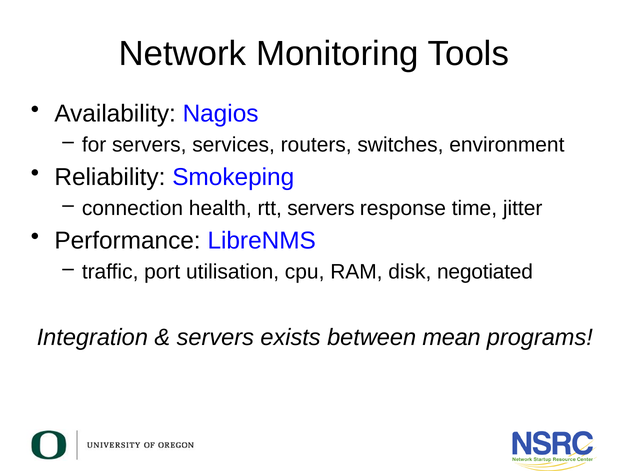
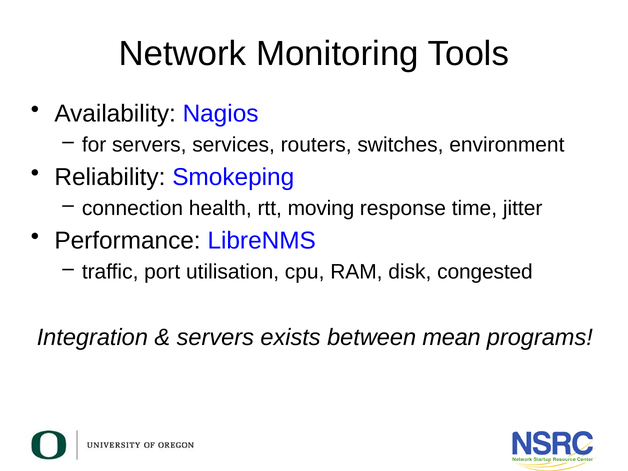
rtt servers: servers -> moving (321, 208)
negotiated: negotiated -> congested (485, 272)
